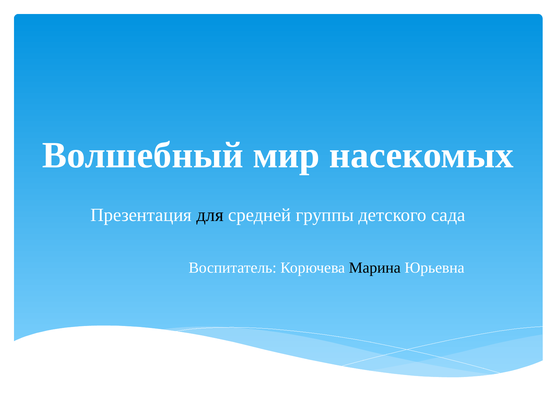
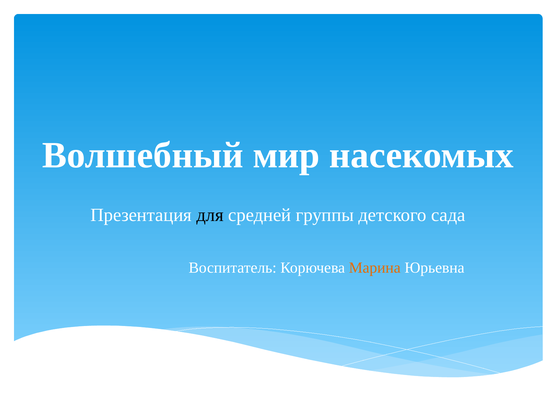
Марина colour: black -> orange (375, 268)
